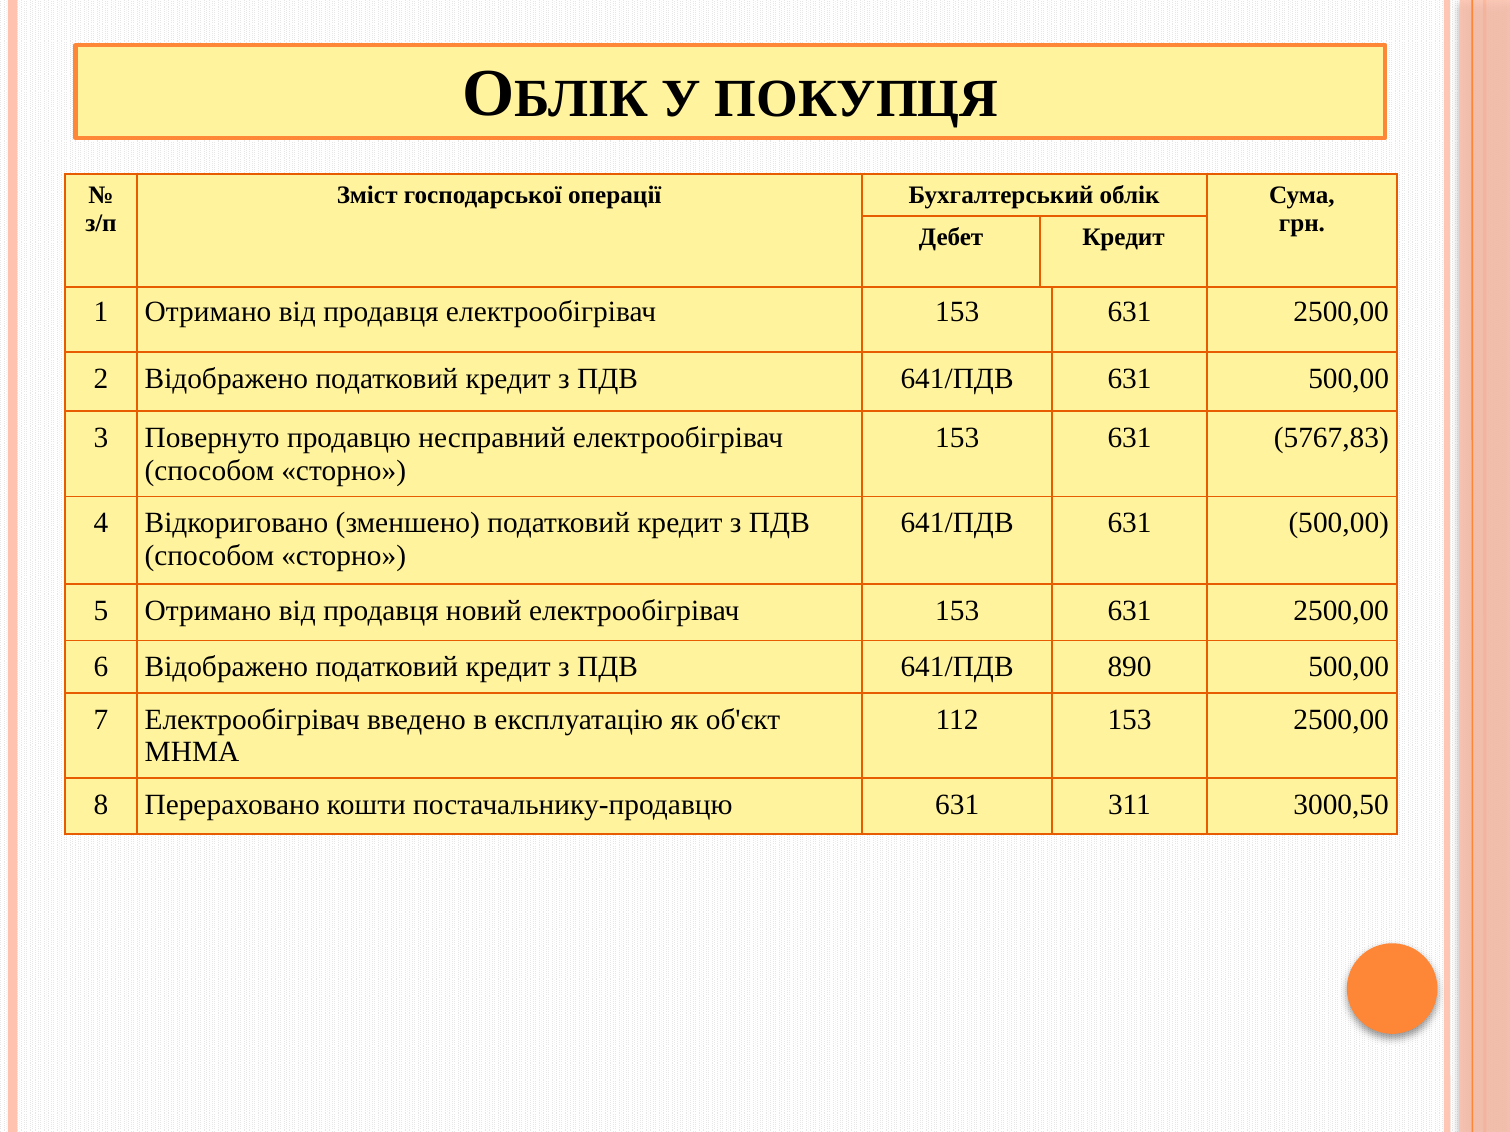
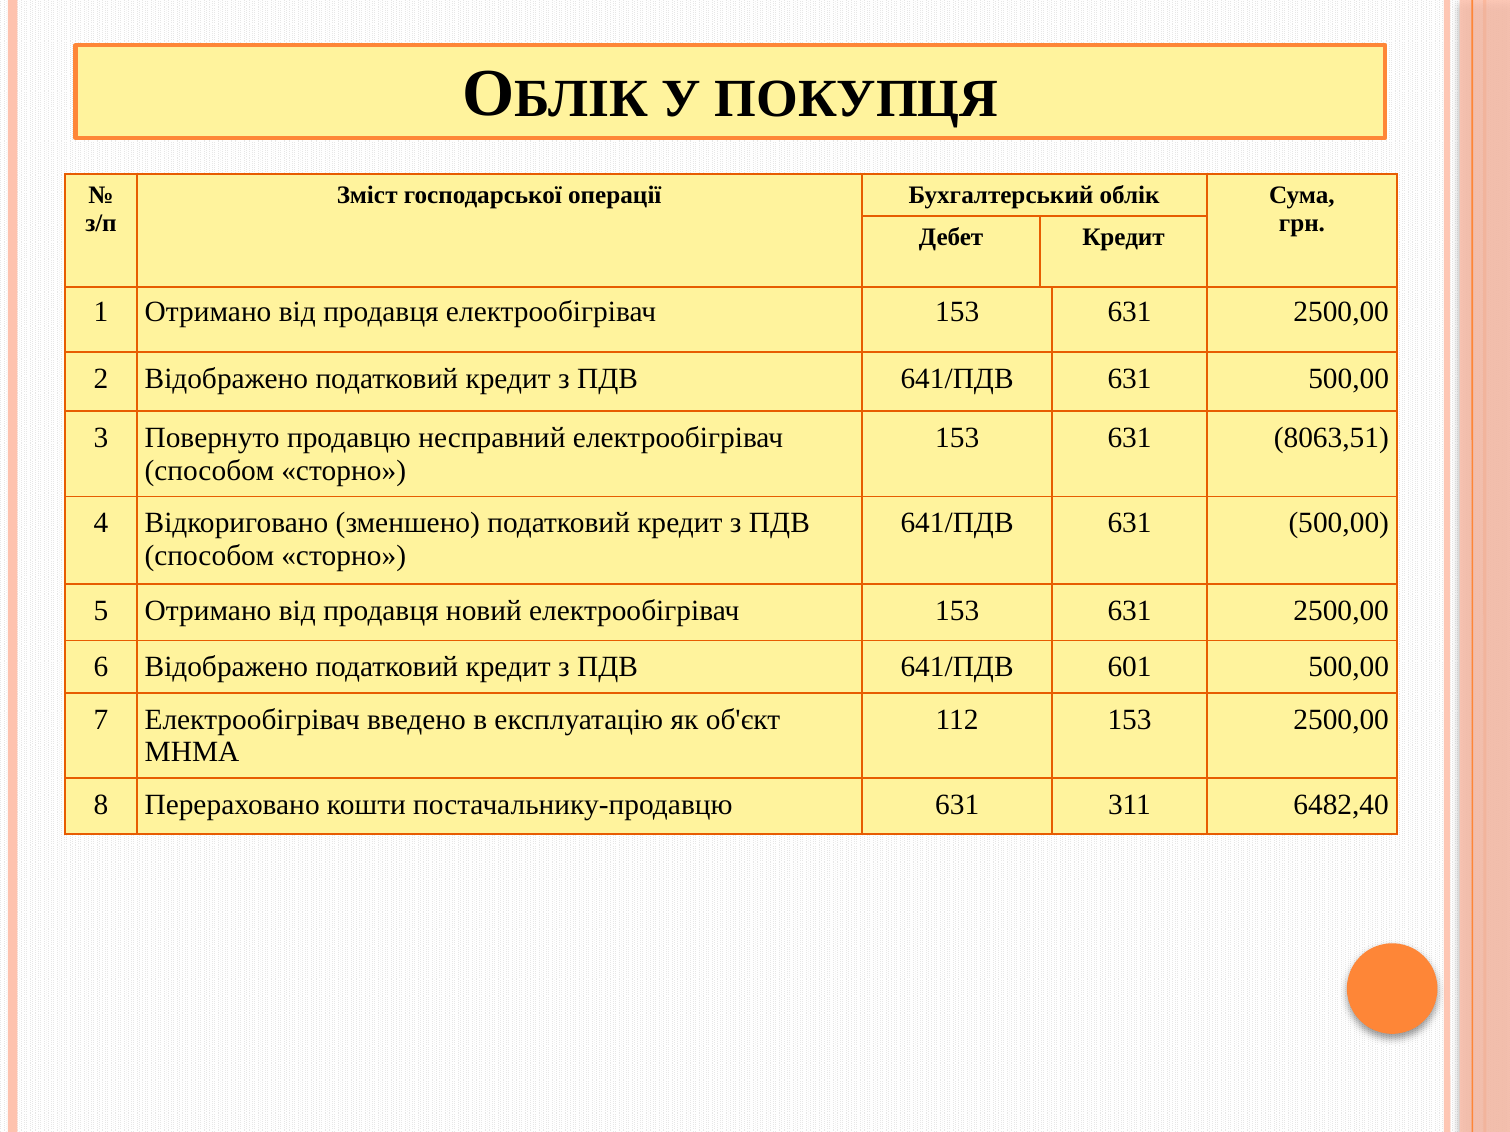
5767,83: 5767,83 -> 8063,51 (1331, 438)
890: 890 -> 601 (1130, 667)
3000,50: 3000,50 -> 6482,40 (1341, 805)
